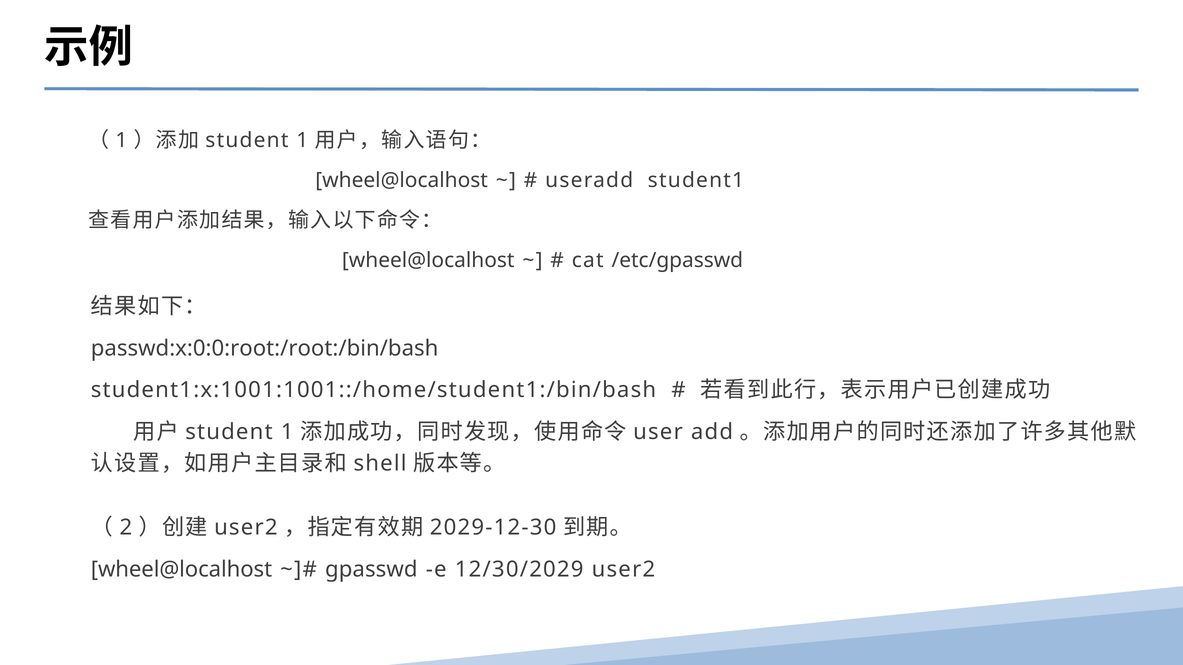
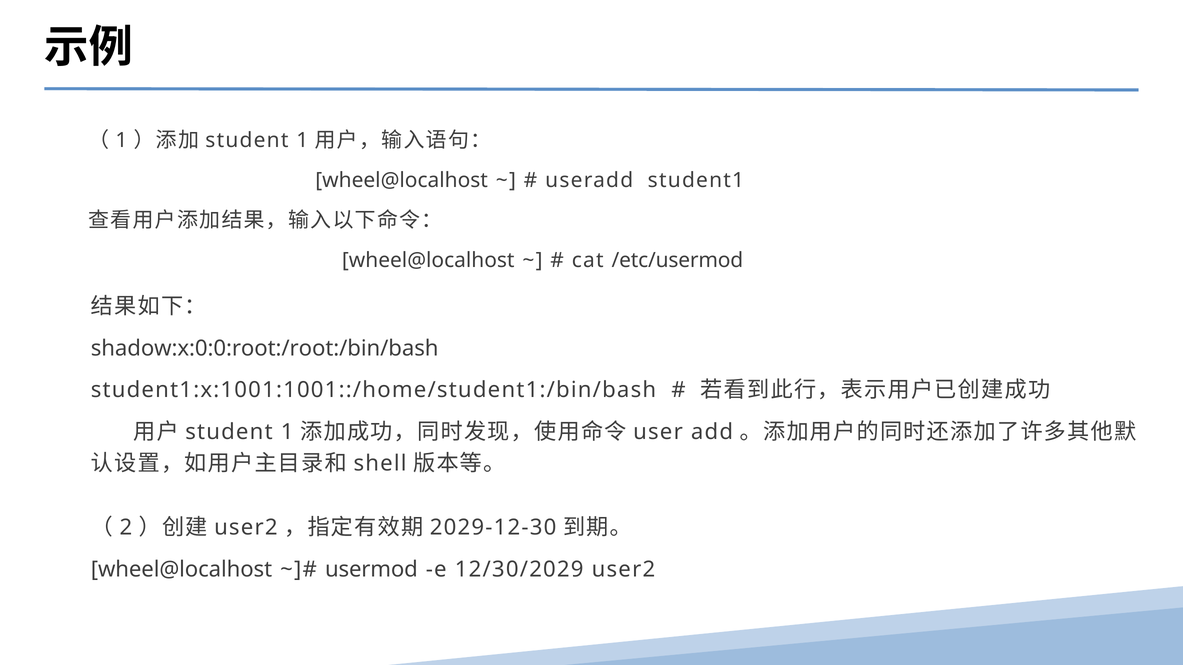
/etc/gpasswd: /etc/gpasswd -> /etc/usermod (677, 261)
passwd:x:0:0:root:/root:/bin/bash: passwd:x:0:0:root:/root:/bin/bash -> shadow:x:0:0:root:/root:/bin/bash (265, 348)
gpasswd: gpasswd -> usermod (371, 570)
